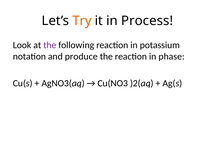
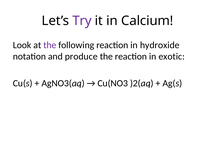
Try colour: orange -> purple (82, 21)
Process: Process -> Calcium (147, 21)
potassium: potassium -> hydroxide (160, 45)
phase: phase -> exotic (172, 57)
